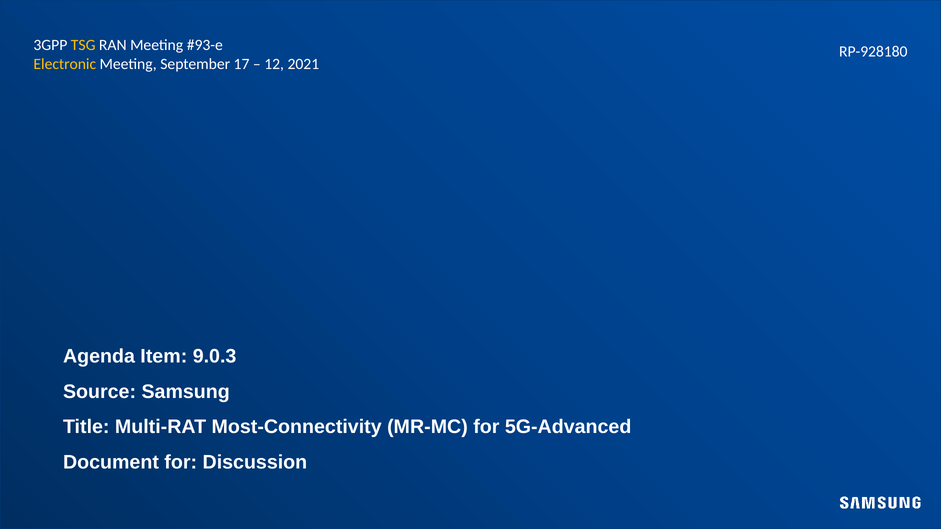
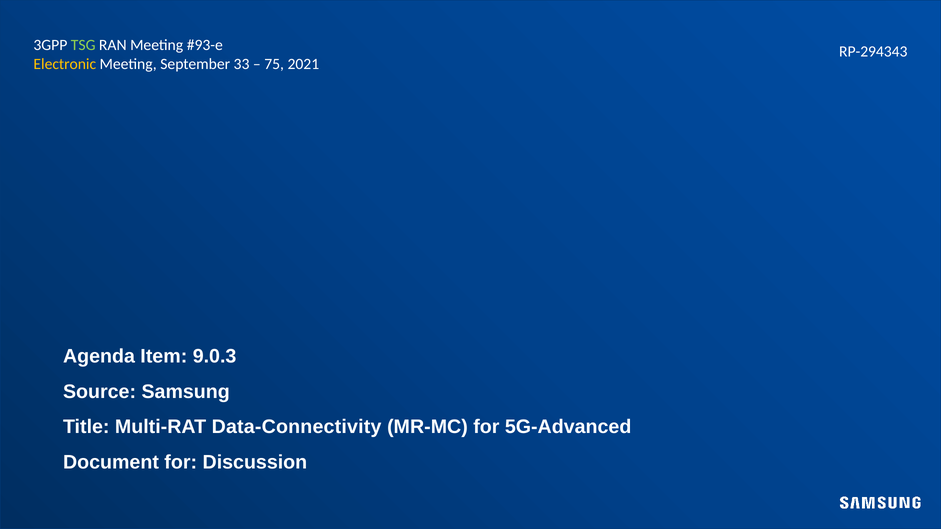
TSG colour: yellow -> light green (83, 45)
RP-928180: RP-928180 -> RP-294343 (873, 51)
17: 17 -> 33 (242, 64)
12: 12 -> 75 (274, 64)
Most-Connectivity: Most-Connectivity -> Data-Connectivity (297, 427)
